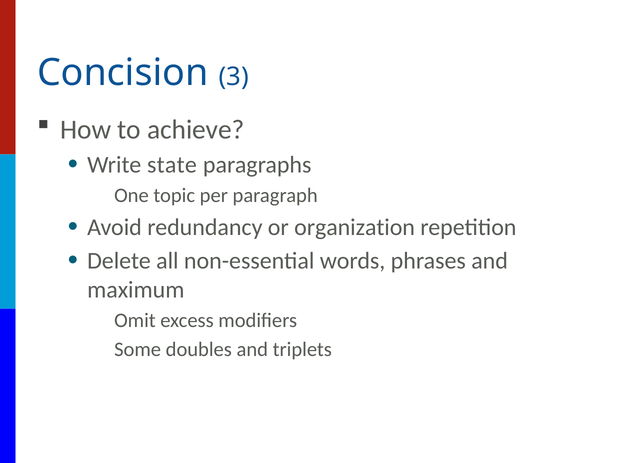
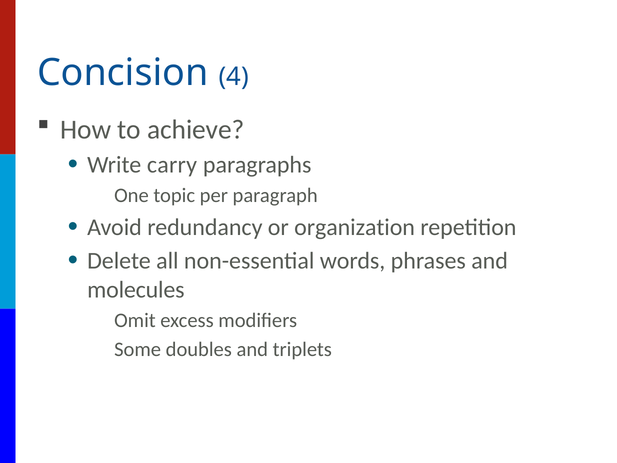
3: 3 -> 4 (234, 77)
state: state -> carry (172, 165)
maximum: maximum -> molecules (136, 290)
